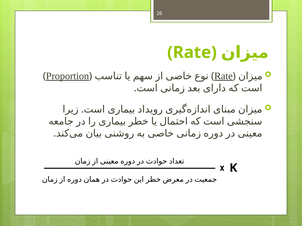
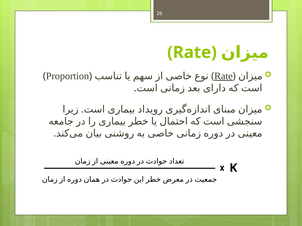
Proportion underline: present -> none (68, 76)
